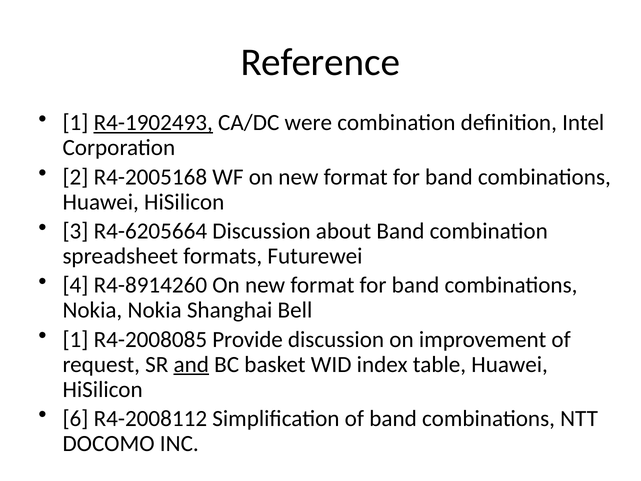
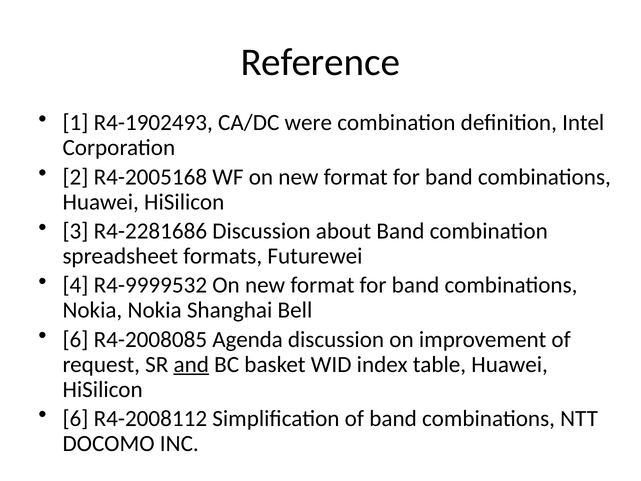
R4-1902493 underline: present -> none (153, 123)
R4-6205664: R4-6205664 -> R4-2281686 (150, 231)
R4-8914260: R4-8914260 -> R4-9999532 (150, 285)
1: 1 -> 6 (75, 339)
Provide: Provide -> Agenda (248, 339)
